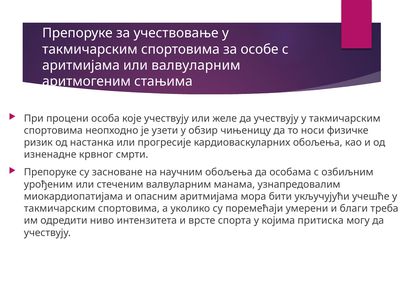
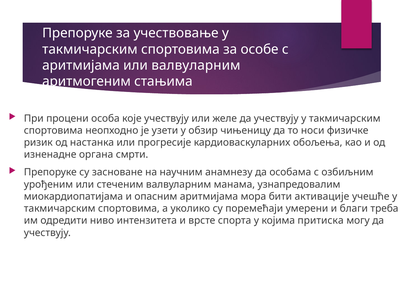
крвног: крвног -> органа (96, 155)
научним обољења: обољења -> анамнезу (229, 172)
укључујући: укључујући -> активације (322, 197)
